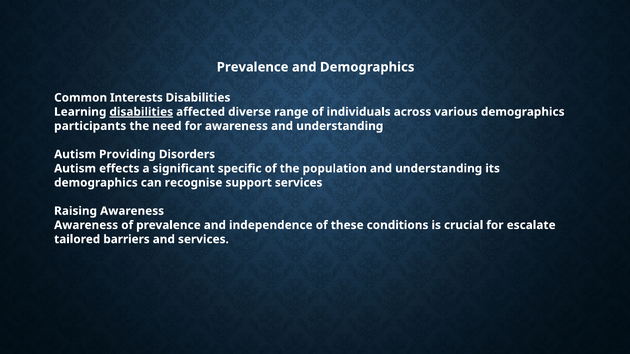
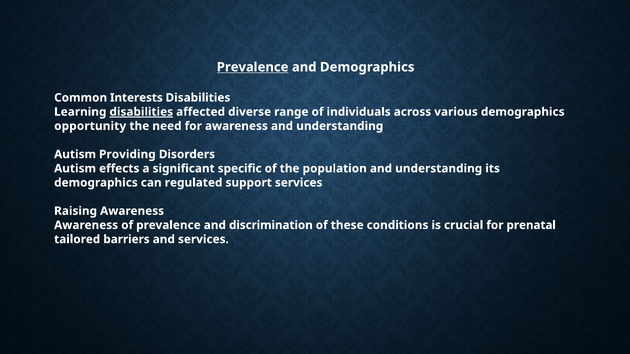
Prevalence underline: none -> present (253, 67)
participants: participants -> opportunity (90, 126)
recognise: recognise -> regulated (194, 183)
independence: independence -> discrimination (271, 225)
escalate: escalate -> prenatal (531, 225)
